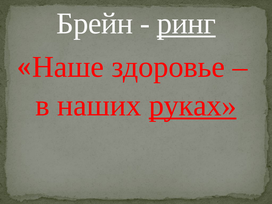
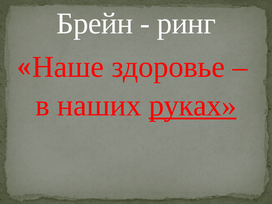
ринг underline: present -> none (186, 23)
